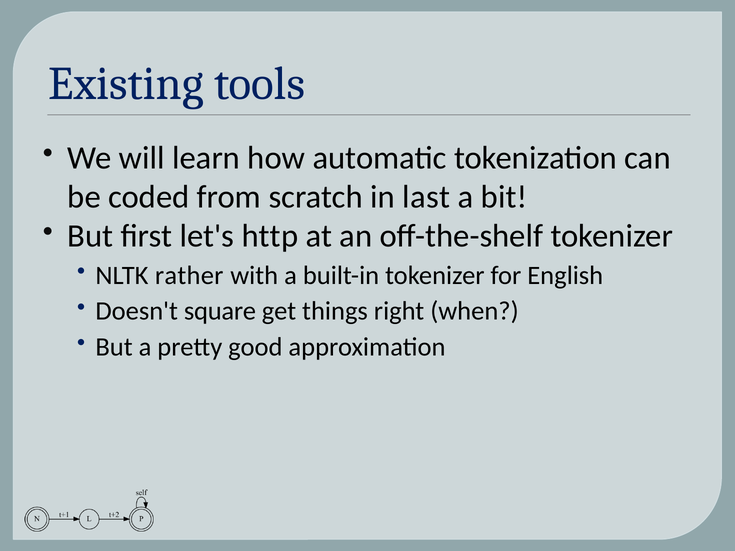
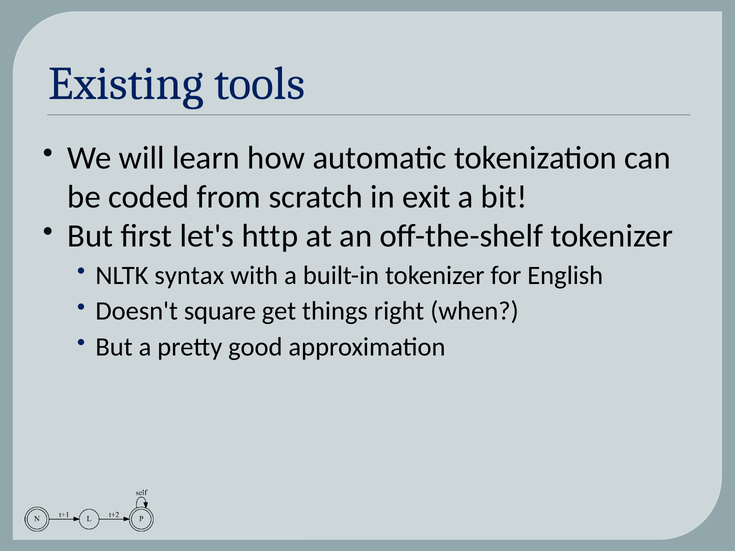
last: last -> exit (426, 197)
rather: rather -> syntax (189, 275)
